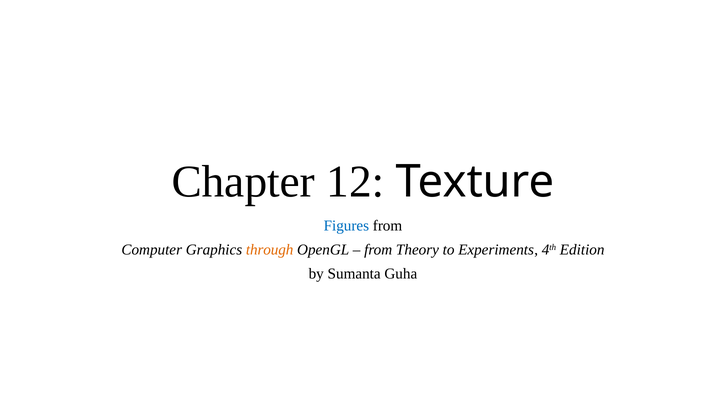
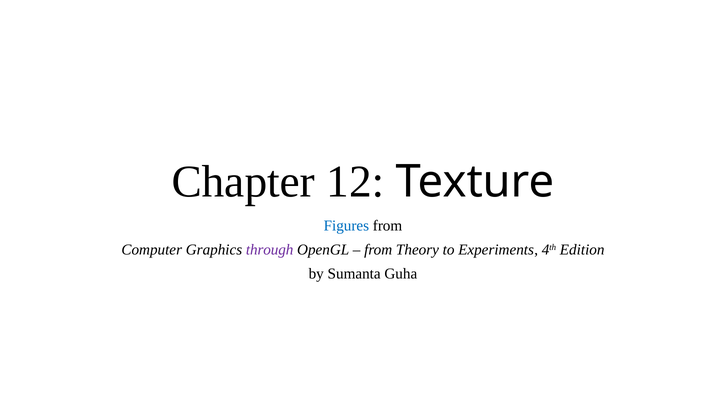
through colour: orange -> purple (270, 249)
